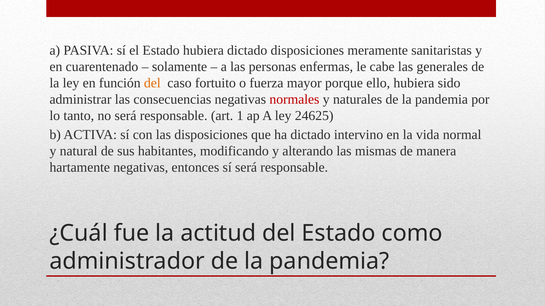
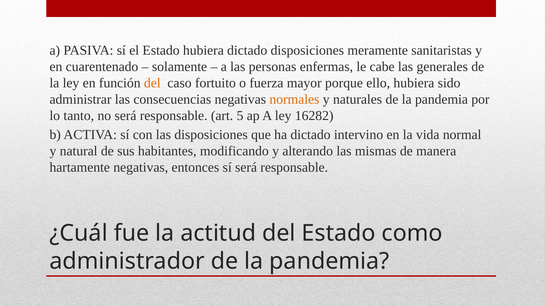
normales colour: red -> orange (294, 99)
1: 1 -> 5 (240, 116)
24625: 24625 -> 16282 (314, 116)
